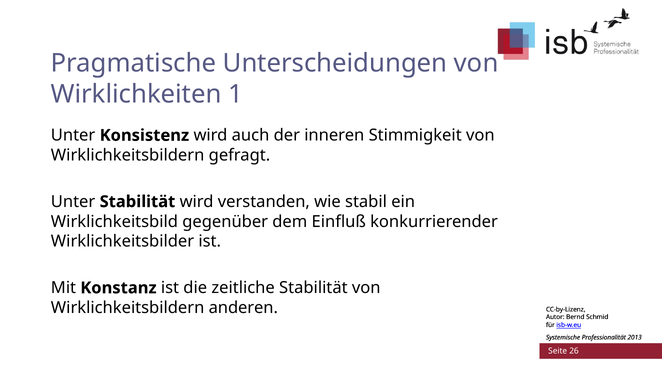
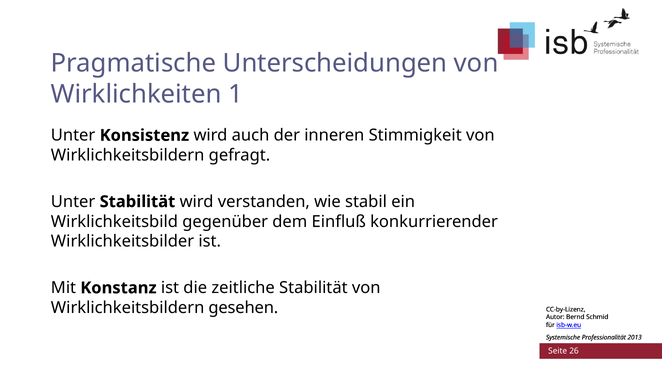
anderen: anderen -> gesehen (243, 307)
